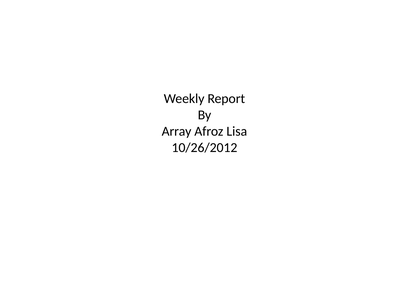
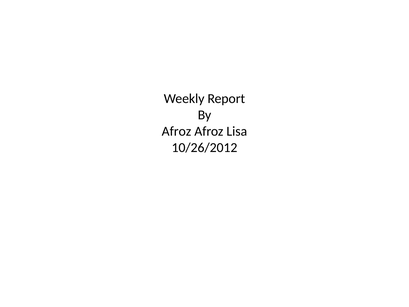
Array: Array -> Afroz (177, 131)
